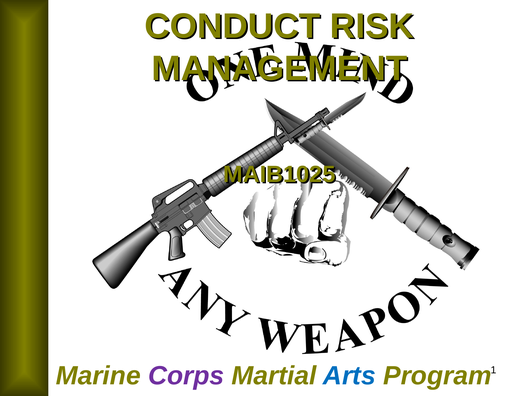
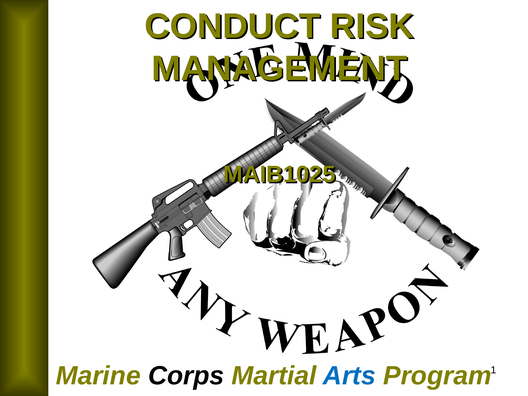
Corps colour: purple -> black (186, 376)
